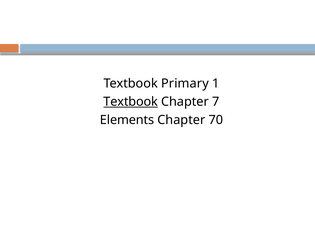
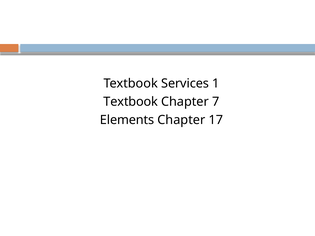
Primary: Primary -> Services (185, 83)
Textbook underline: present -> none (131, 102)
70: 70 -> 17 (216, 120)
